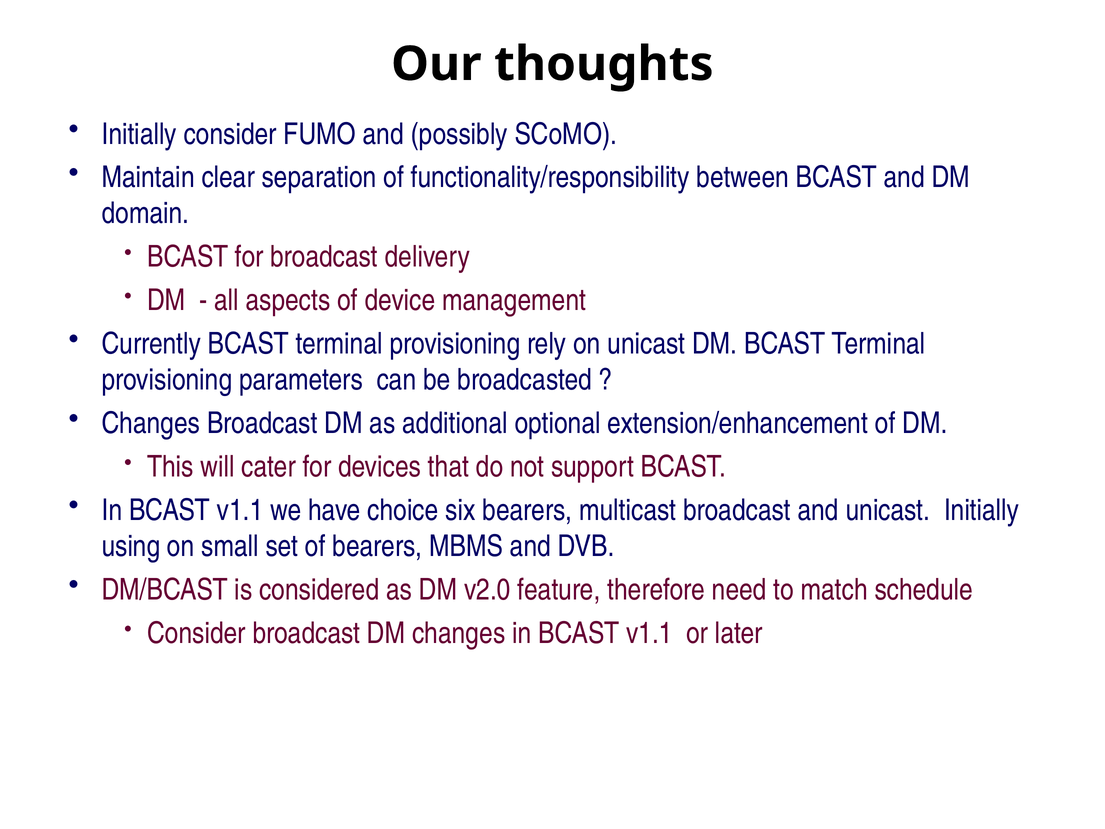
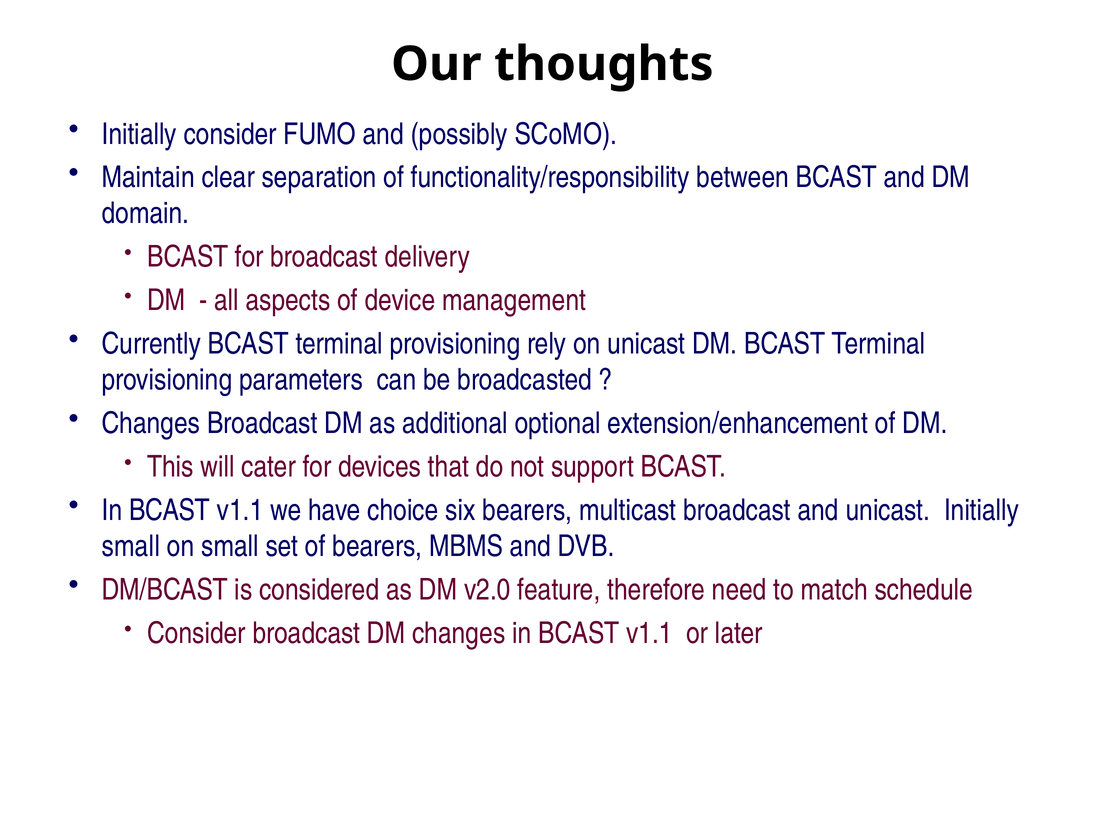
using: using -> small (131, 546)
